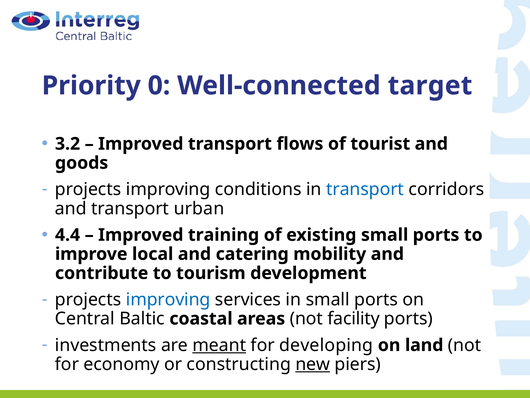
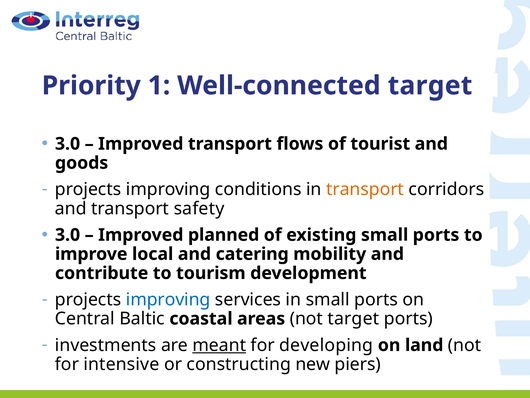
0: 0 -> 1 (159, 86)
3.2: 3.2 -> 3.0 (68, 144)
transport colour: blue -> orange (365, 189)
urban: urban -> safety (199, 208)
4.4: 4.4 -> 3.0 (68, 235)
training: training -> planned (224, 235)
not facility: facility -> target (353, 318)
economy: economy -> intensive (121, 364)
new underline: present -> none (313, 364)
